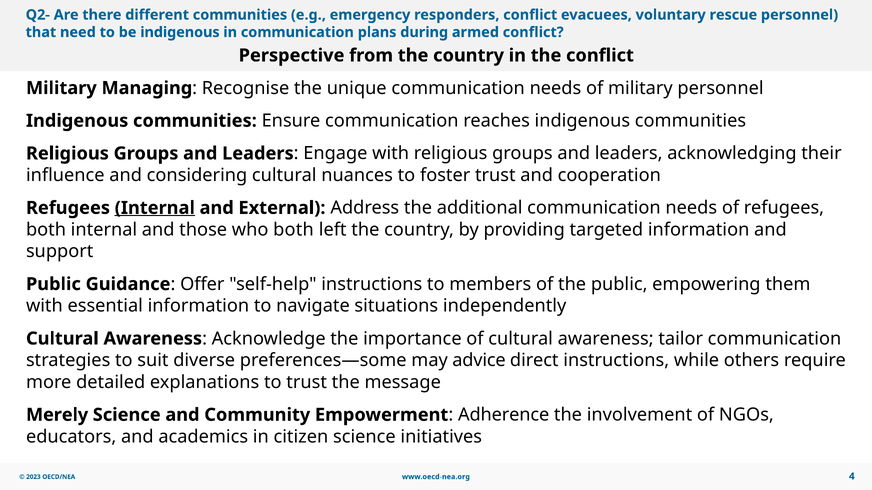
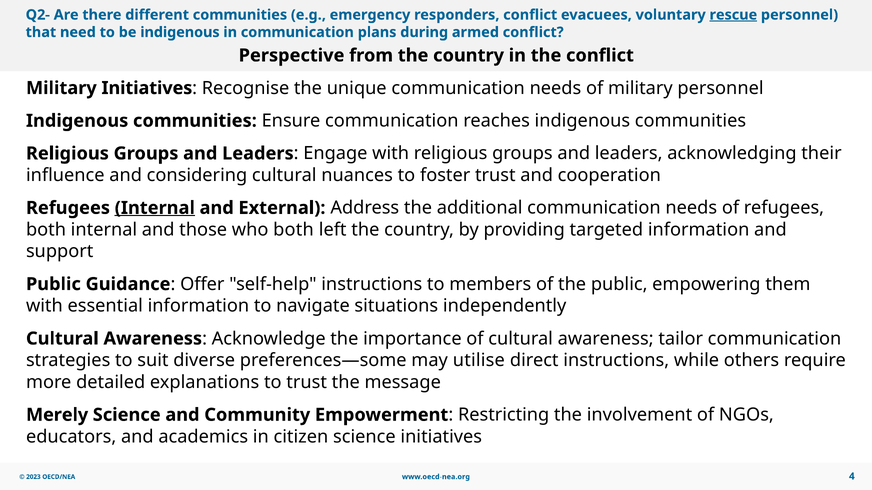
rescue underline: none -> present (733, 15)
Military Managing: Managing -> Initiatives (147, 88)
advice: advice -> utilise (479, 361)
Adherence: Adherence -> Restricting (504, 415)
